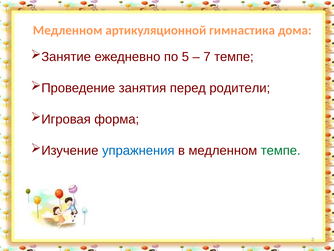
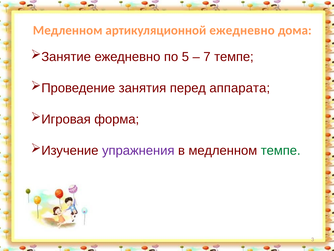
артикуляционной гимнастика: гимнастика -> ежедневно (242, 30)
родители: родители -> аппарата (240, 88)
упражнения colour: blue -> purple (138, 150)
